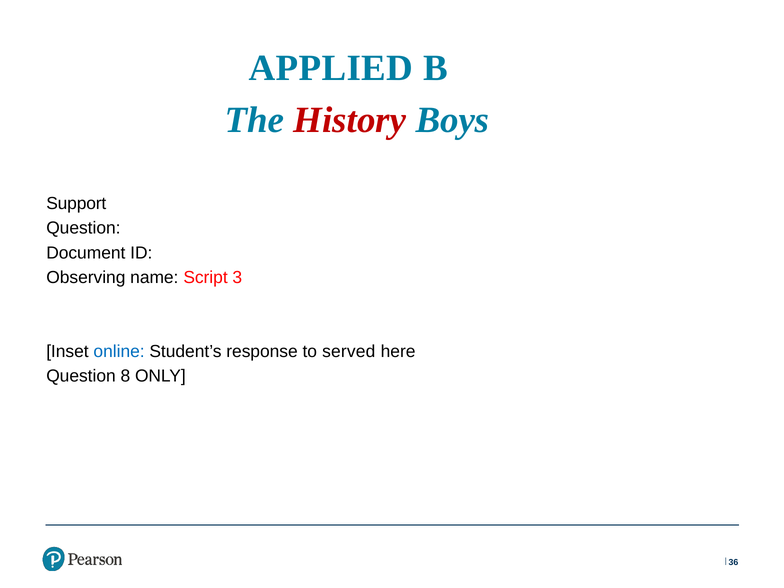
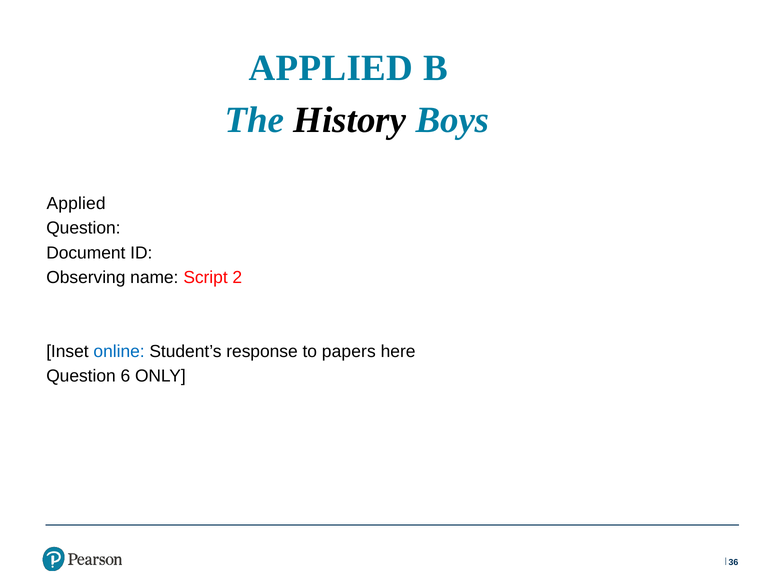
History colour: red -> black (350, 120)
Support: Support -> Applied (76, 204)
3: 3 -> 2 (237, 277)
served: served -> papers (349, 351)
8: 8 -> 6 (125, 376)
